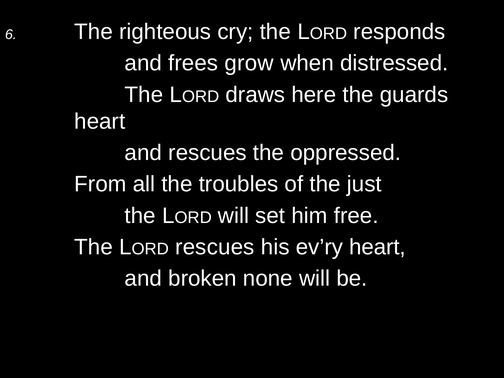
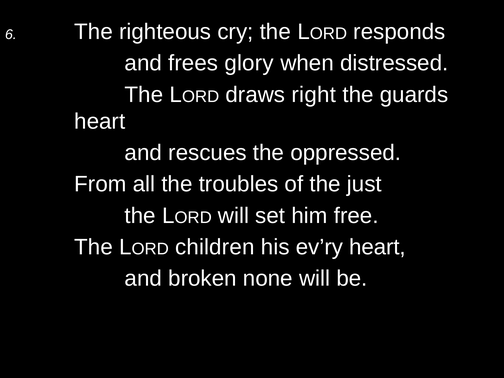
grow: grow -> glory (249, 63)
here: here -> right (314, 95)
rescues: rescues -> children (215, 247)
